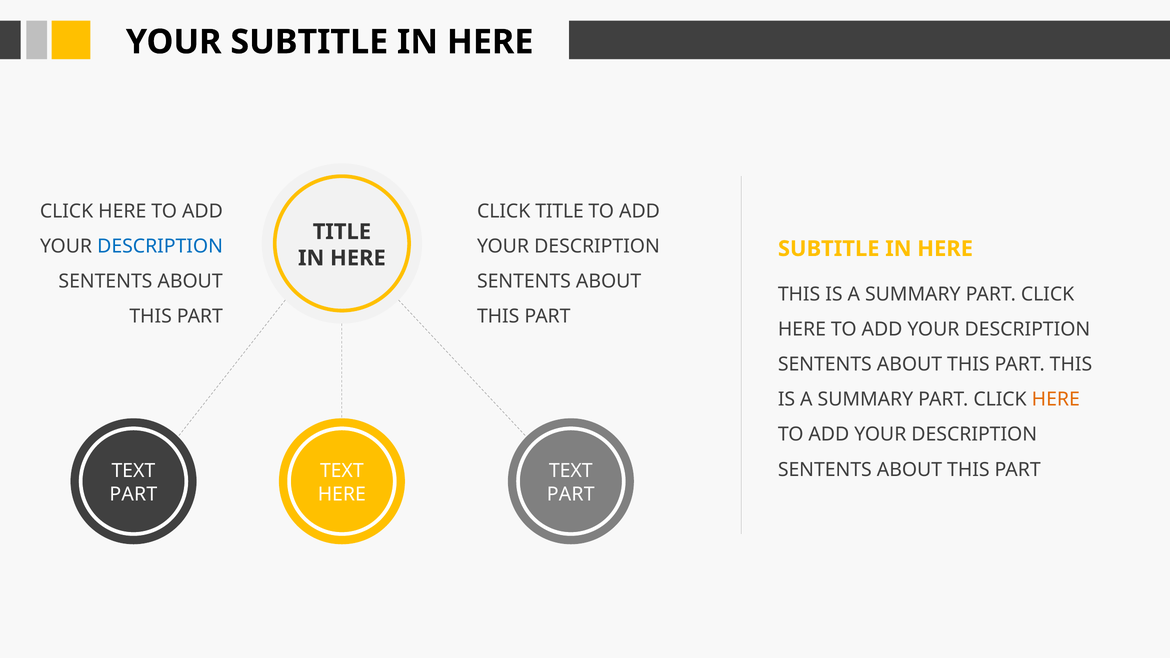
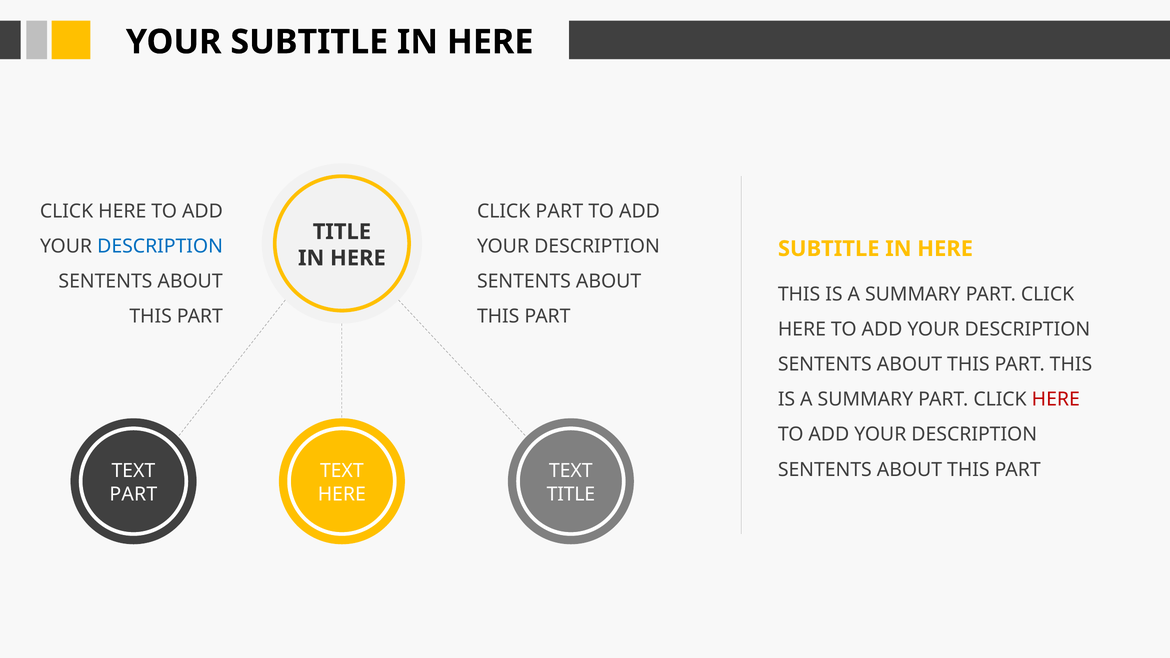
CLICK TITLE: TITLE -> PART (559, 211)
HERE colour: orange -> red (1056, 400)
PART: PART -> TITLE (571, 494)
